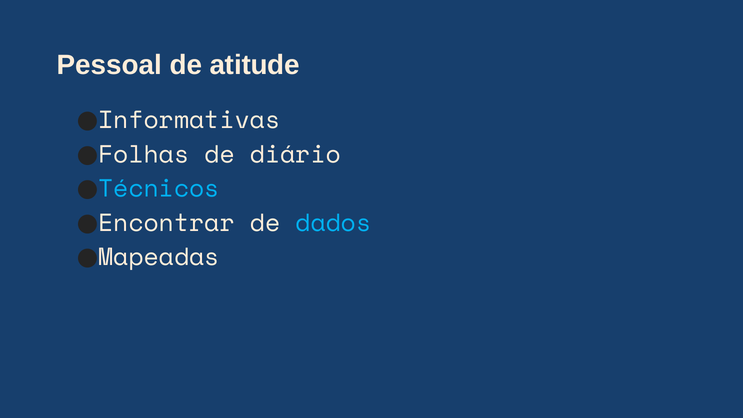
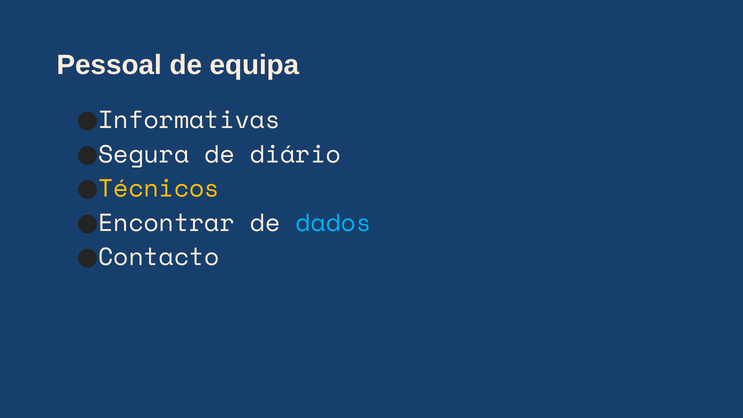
atitude: atitude -> equipa (255, 65)
Folhas: Folhas -> Segura (144, 154)
Técnicos colour: light blue -> yellow (159, 189)
Mapeadas: Mapeadas -> Contacto (159, 257)
